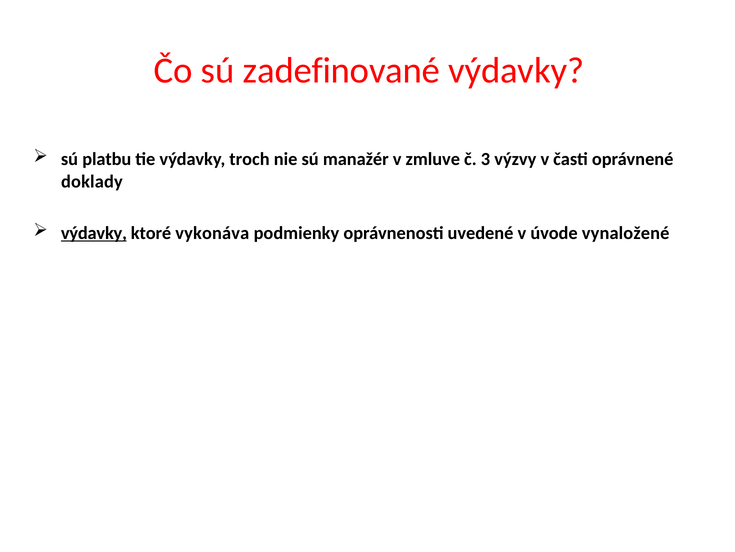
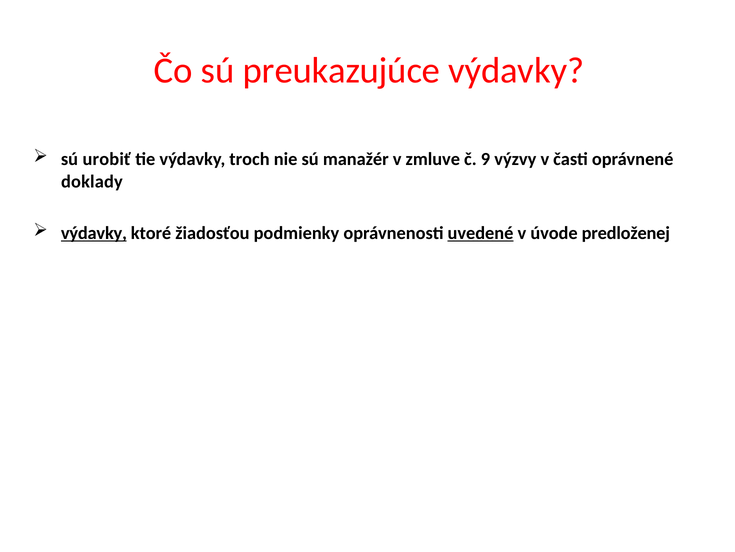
zadefinované: zadefinované -> preukazujúce (341, 71)
platbu: platbu -> urobiť (107, 159)
3: 3 -> 9 (485, 159)
vykonáva: vykonáva -> žiadosťou (212, 233)
uvedené underline: none -> present (480, 233)
vynaložené: vynaložené -> predloženej (626, 233)
